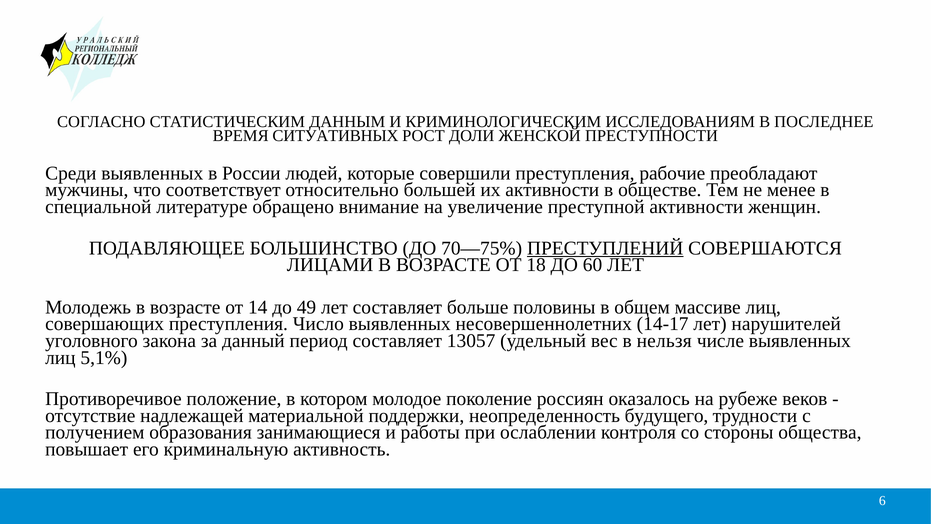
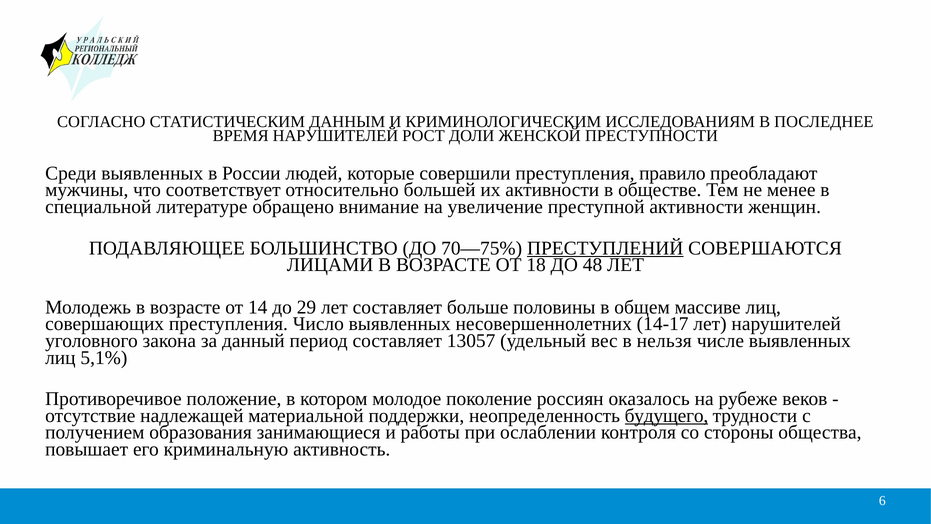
ВРЕМЯ СИТУАТИВНЫХ: СИТУАТИВНЫХ -> НАРУШИТЕЛЕЙ (335, 136)
рабочие: рабочие -> правило (672, 173)
60: 60 -> 48 (593, 265)
49: 49 -> 29 (306, 307)
будущего underline: none -> present (666, 415)
